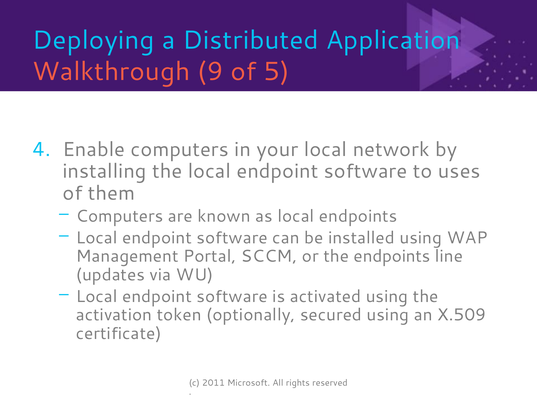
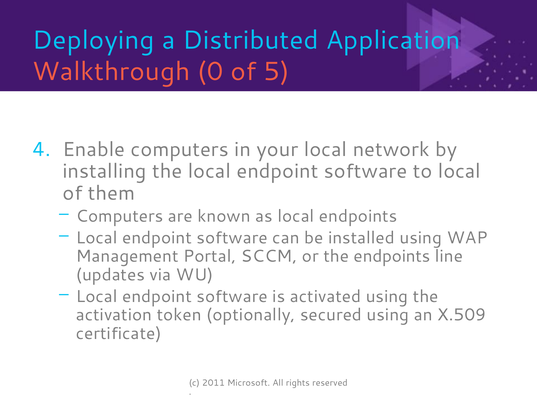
9: 9 -> 0 (210, 72)
to uses: uses -> local (459, 172)
